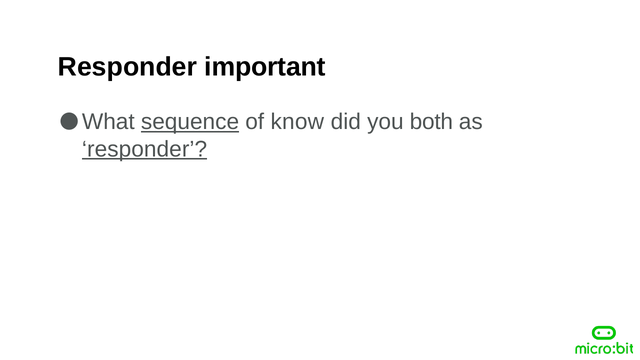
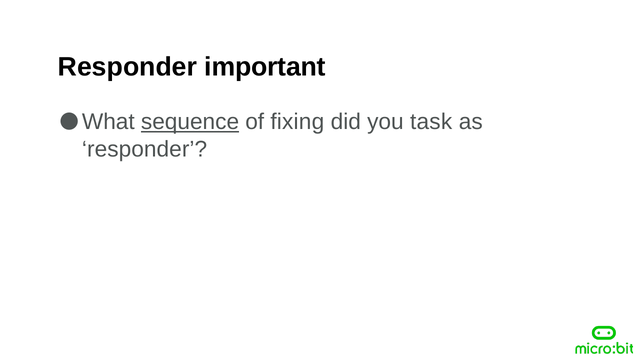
know: know -> fixing (297, 122)
both: both -> task (431, 122)
responder underline: present -> none (145, 149)
